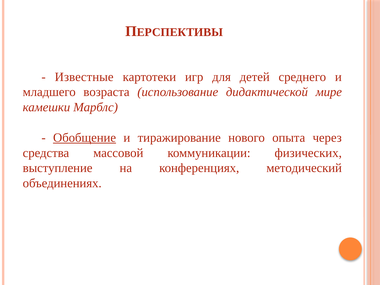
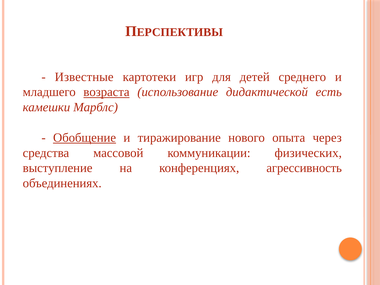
возраста underline: none -> present (106, 92)
мире: мире -> есть (329, 92)
методический: методический -> агрессивность (304, 168)
